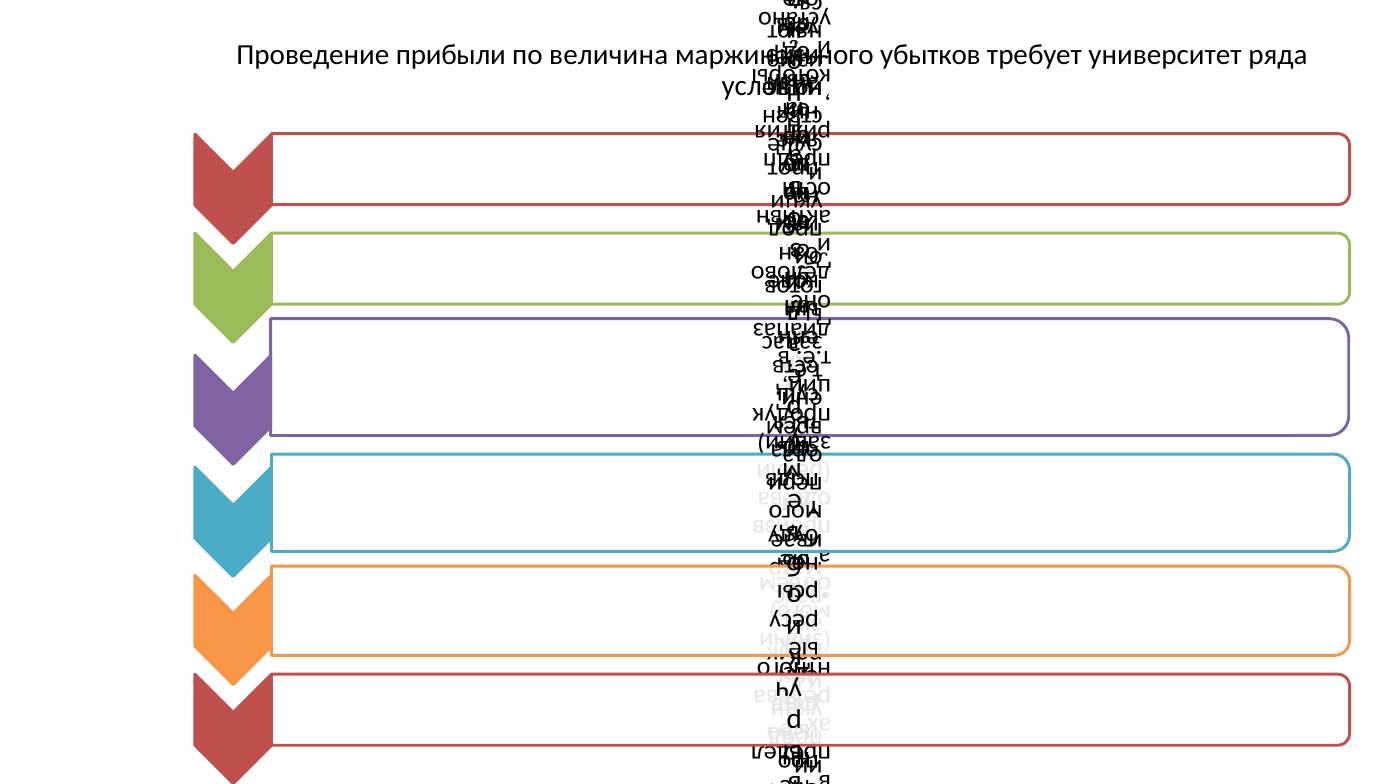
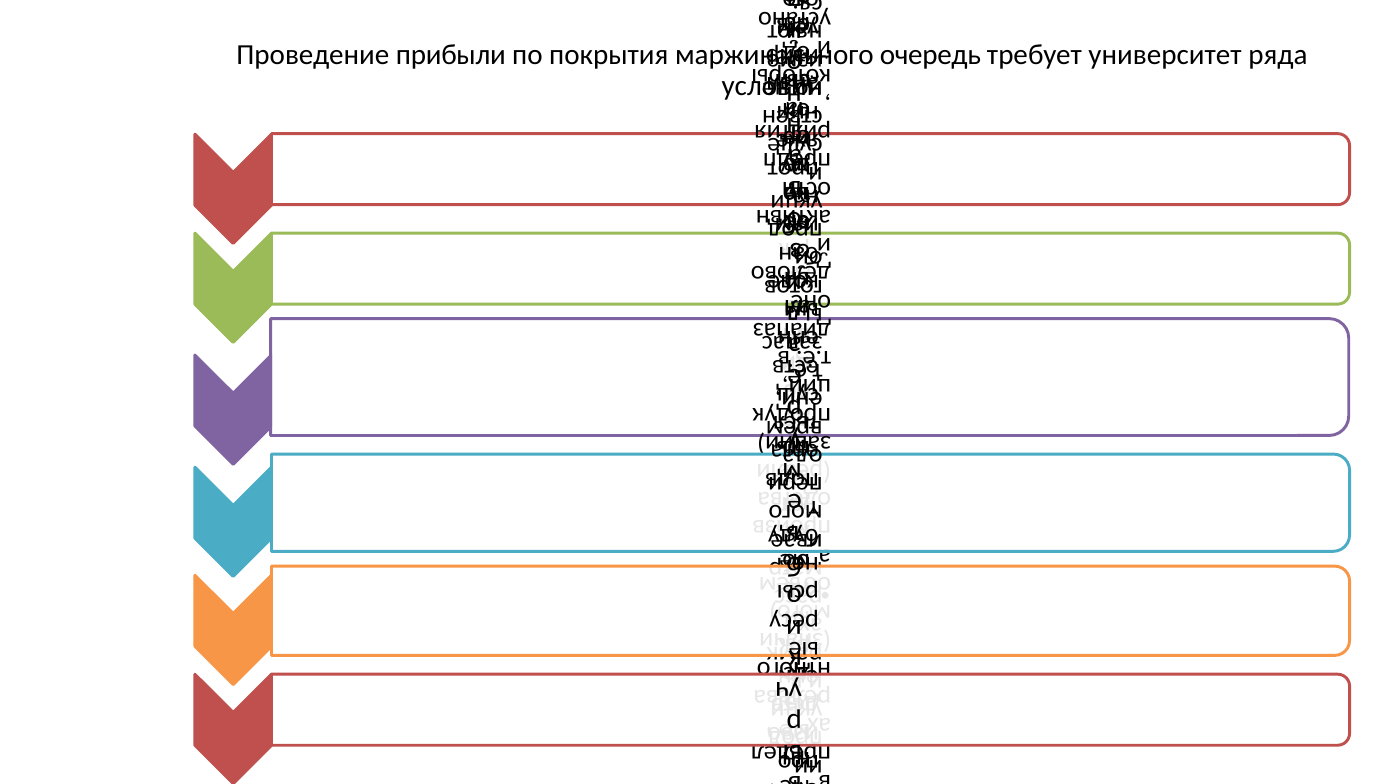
величина: величина -> покрытия (609, 54)
убытков: убытков -> очередь (930, 54)
